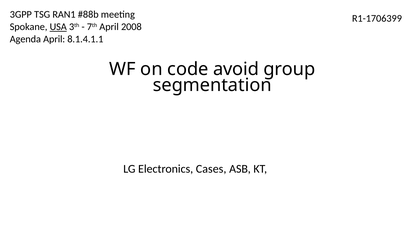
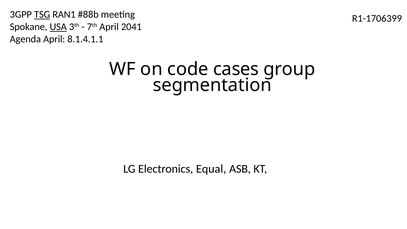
TSG underline: none -> present (42, 15)
2008: 2008 -> 2041 (131, 27)
avoid: avoid -> cases (236, 69)
Cases: Cases -> Equal (211, 169)
